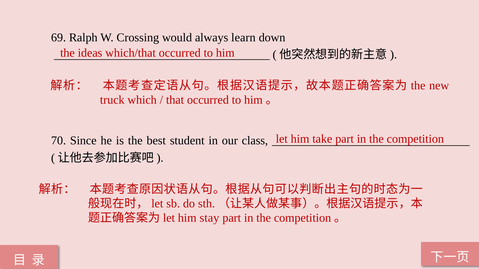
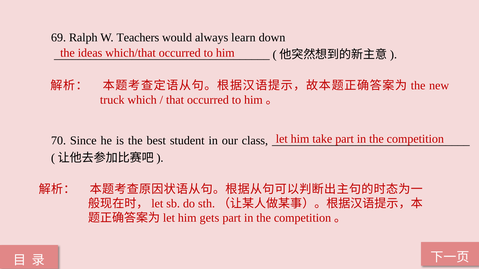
Crossing: Crossing -> Teachers (138, 37)
stay: stay -> gets (209, 218)
